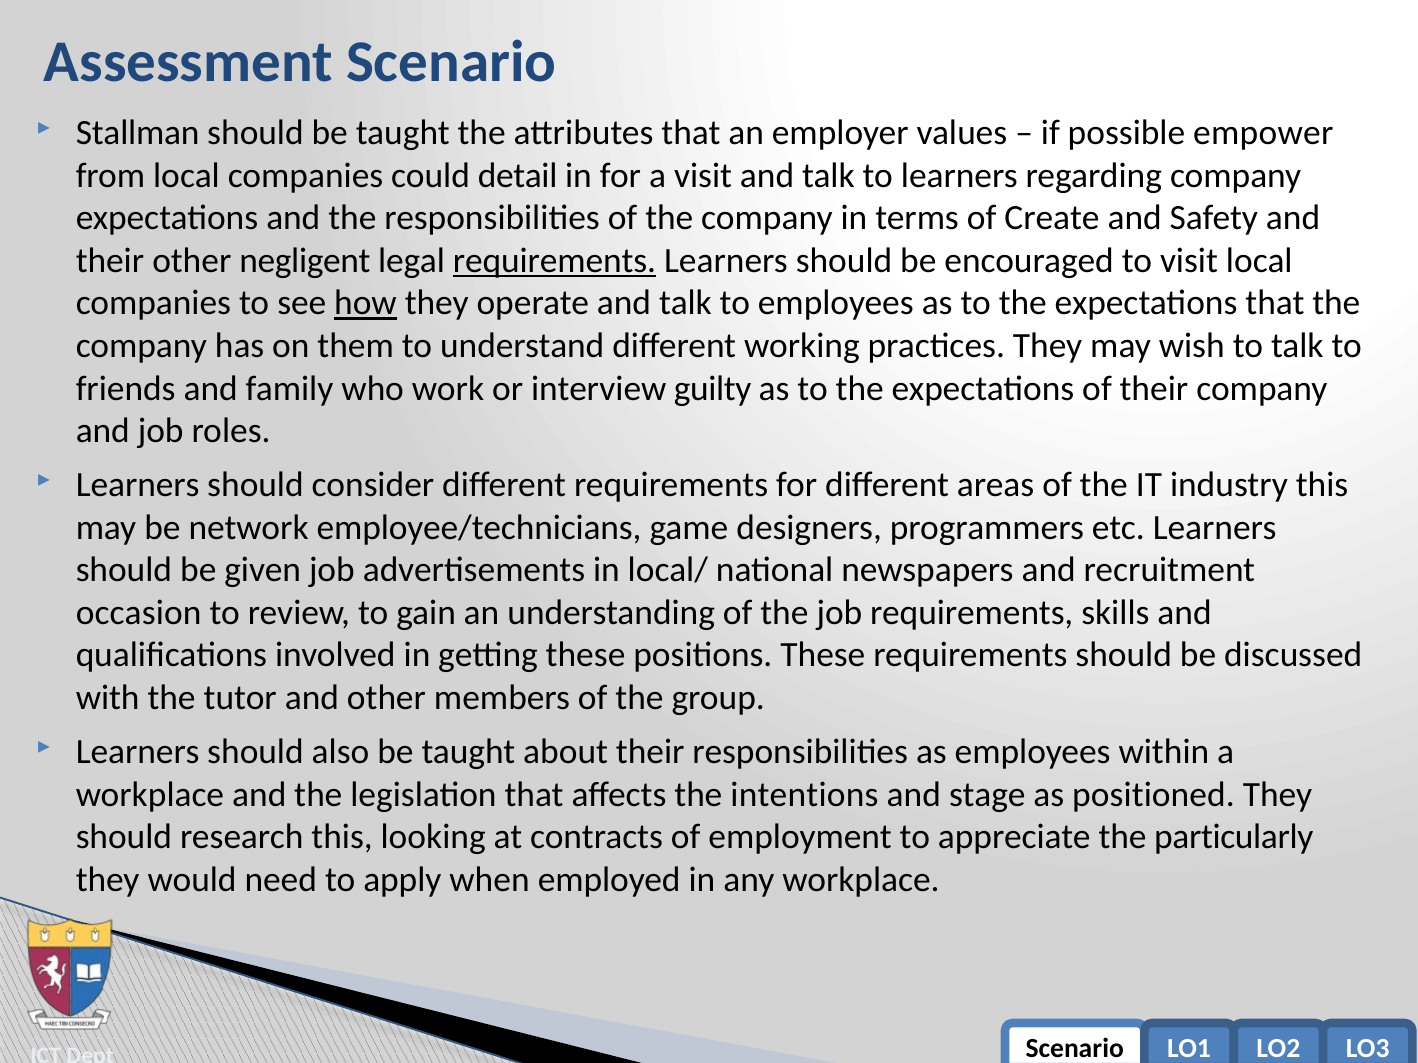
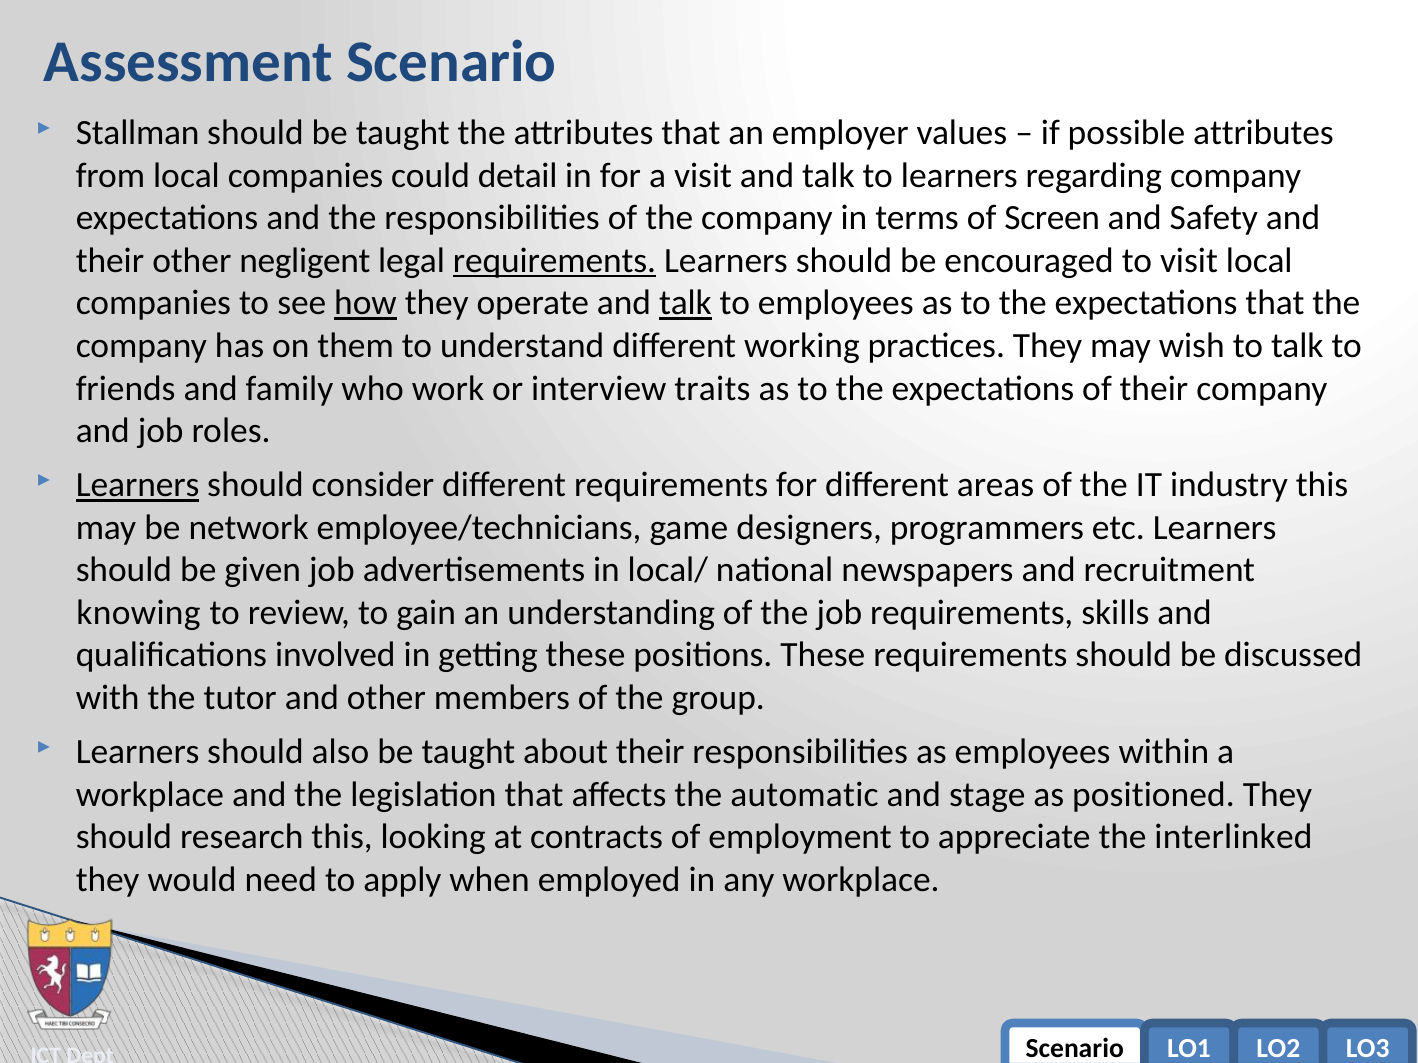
possible empower: empower -> attributes (1264, 133)
Create: Create -> Screen (1052, 218)
talk underline: none -> present (685, 303)
guilty: guilty -> traits (712, 389)
Learners underline: none -> present (138, 485)
occasion: occasion -> knowing (139, 613)
intentions: intentions -> automatic (805, 795)
particularly: particularly -> interlinked (1234, 838)
